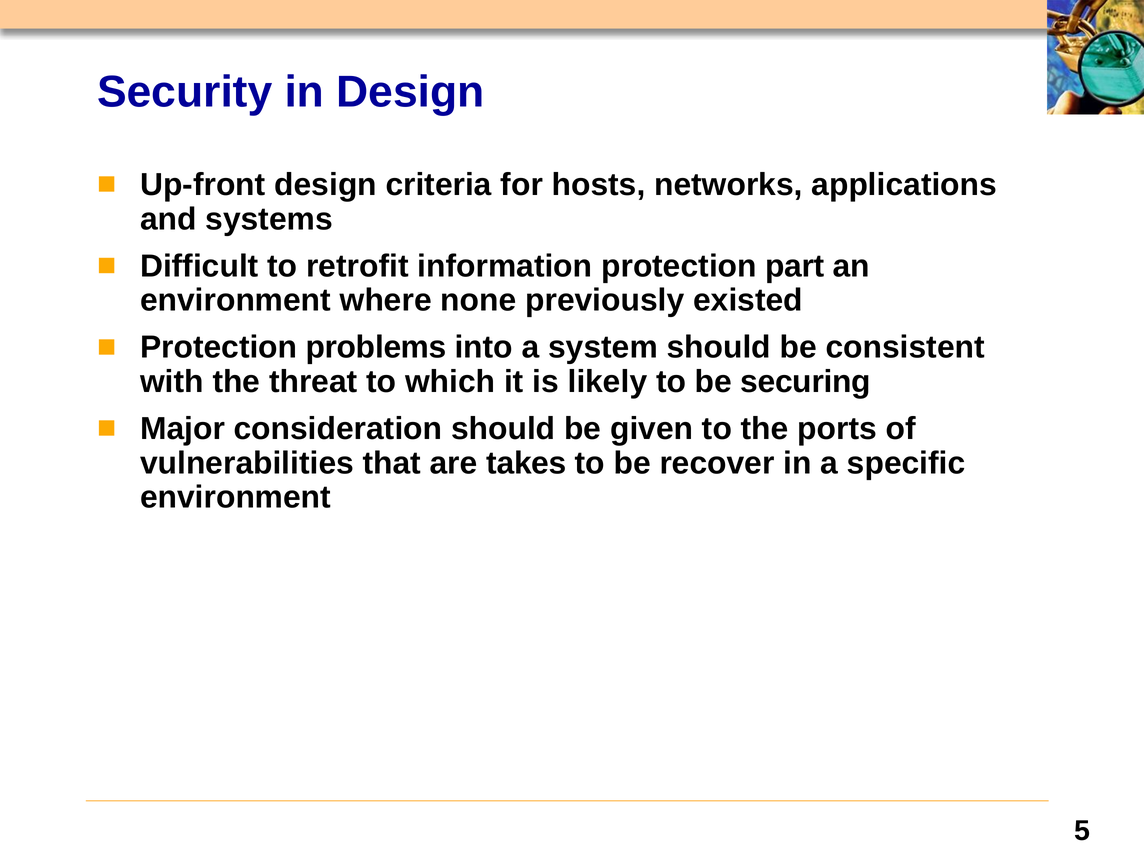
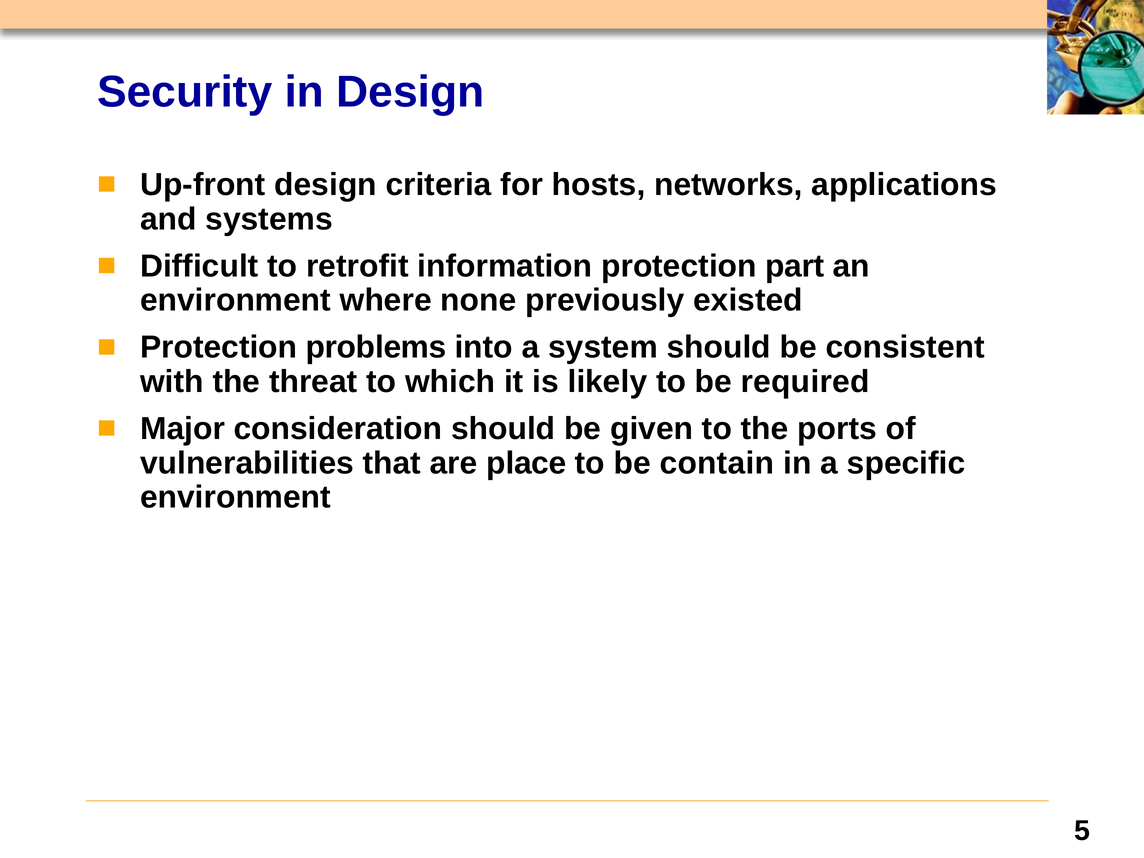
securing: securing -> required (805, 382)
takes: takes -> place (526, 463)
recover: recover -> contain (717, 463)
